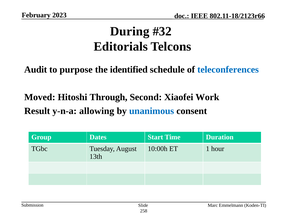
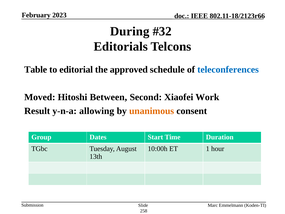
Audit: Audit -> Table (36, 70)
purpose: purpose -> editorial (76, 70)
identified: identified -> approved (129, 70)
Through: Through -> Between (108, 97)
unanimous colour: blue -> orange (152, 111)
